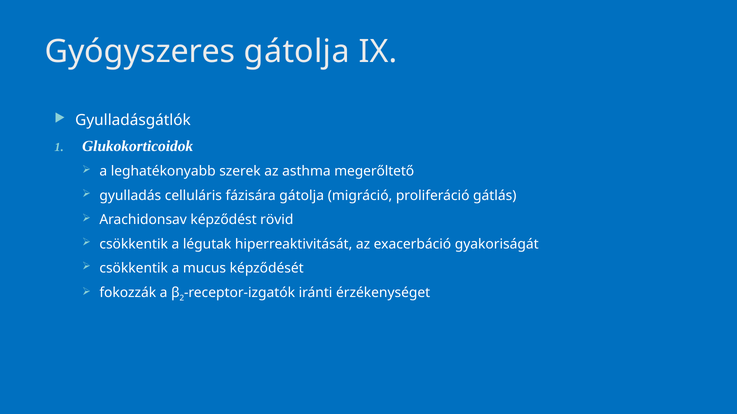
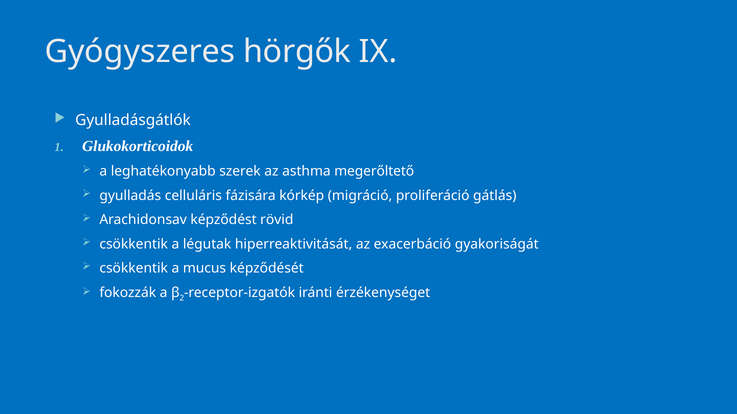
Gyógyszeres gátolja: gátolja -> hörgők (297, 52)
fázisára gátolja: gátolja -> kórkép (302, 196)
